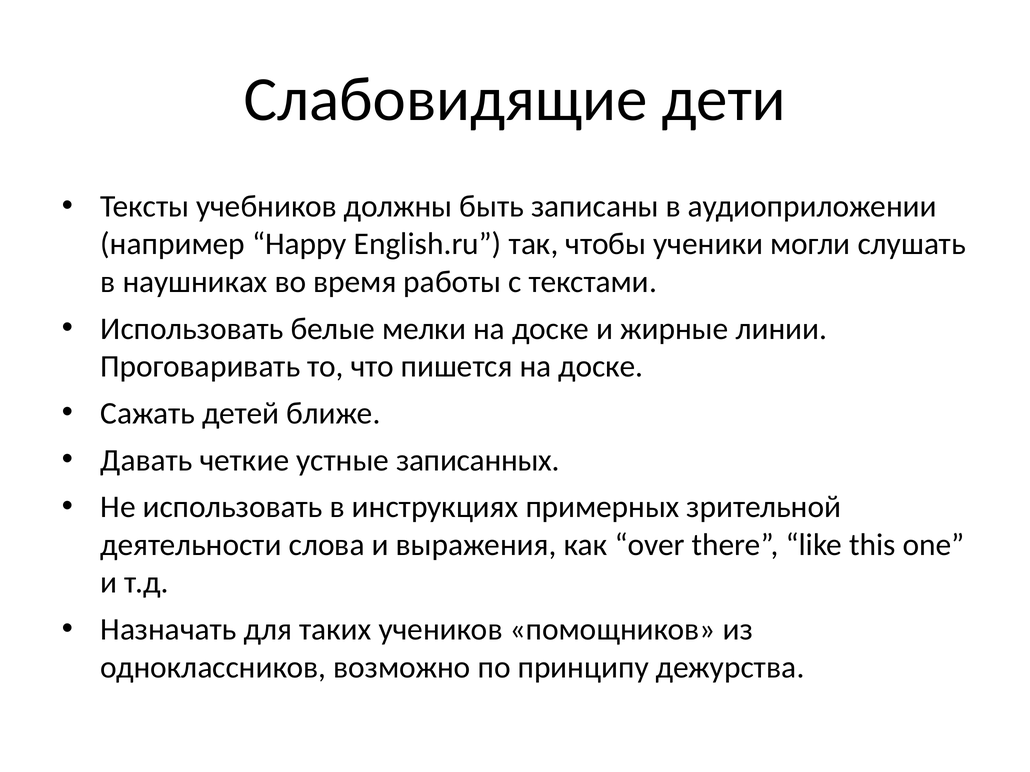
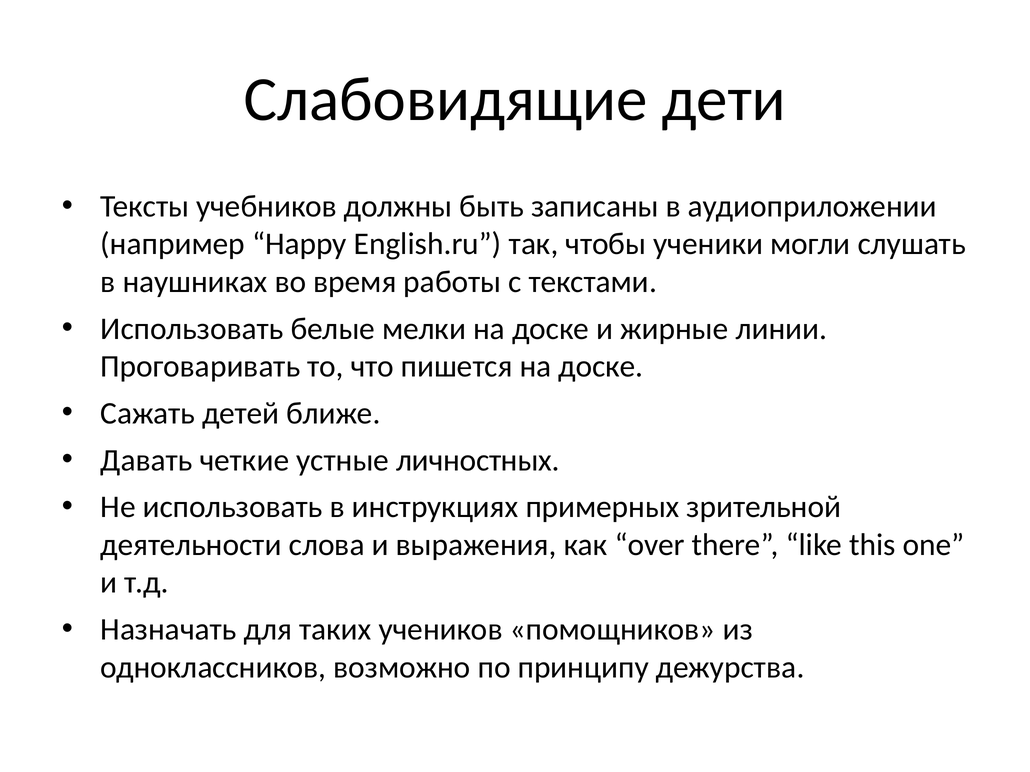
записанных: записанных -> личностных (478, 460)
